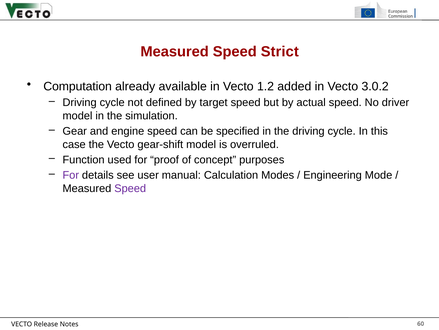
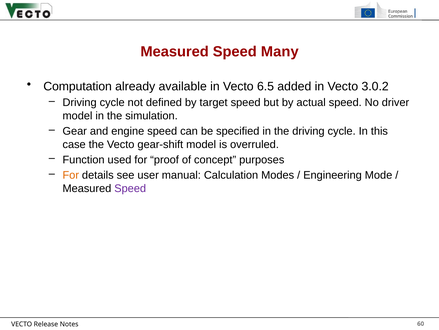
Strict: Strict -> Many (280, 52)
1.2: 1.2 -> 6.5 (266, 86)
For colour: purple -> orange (71, 175)
